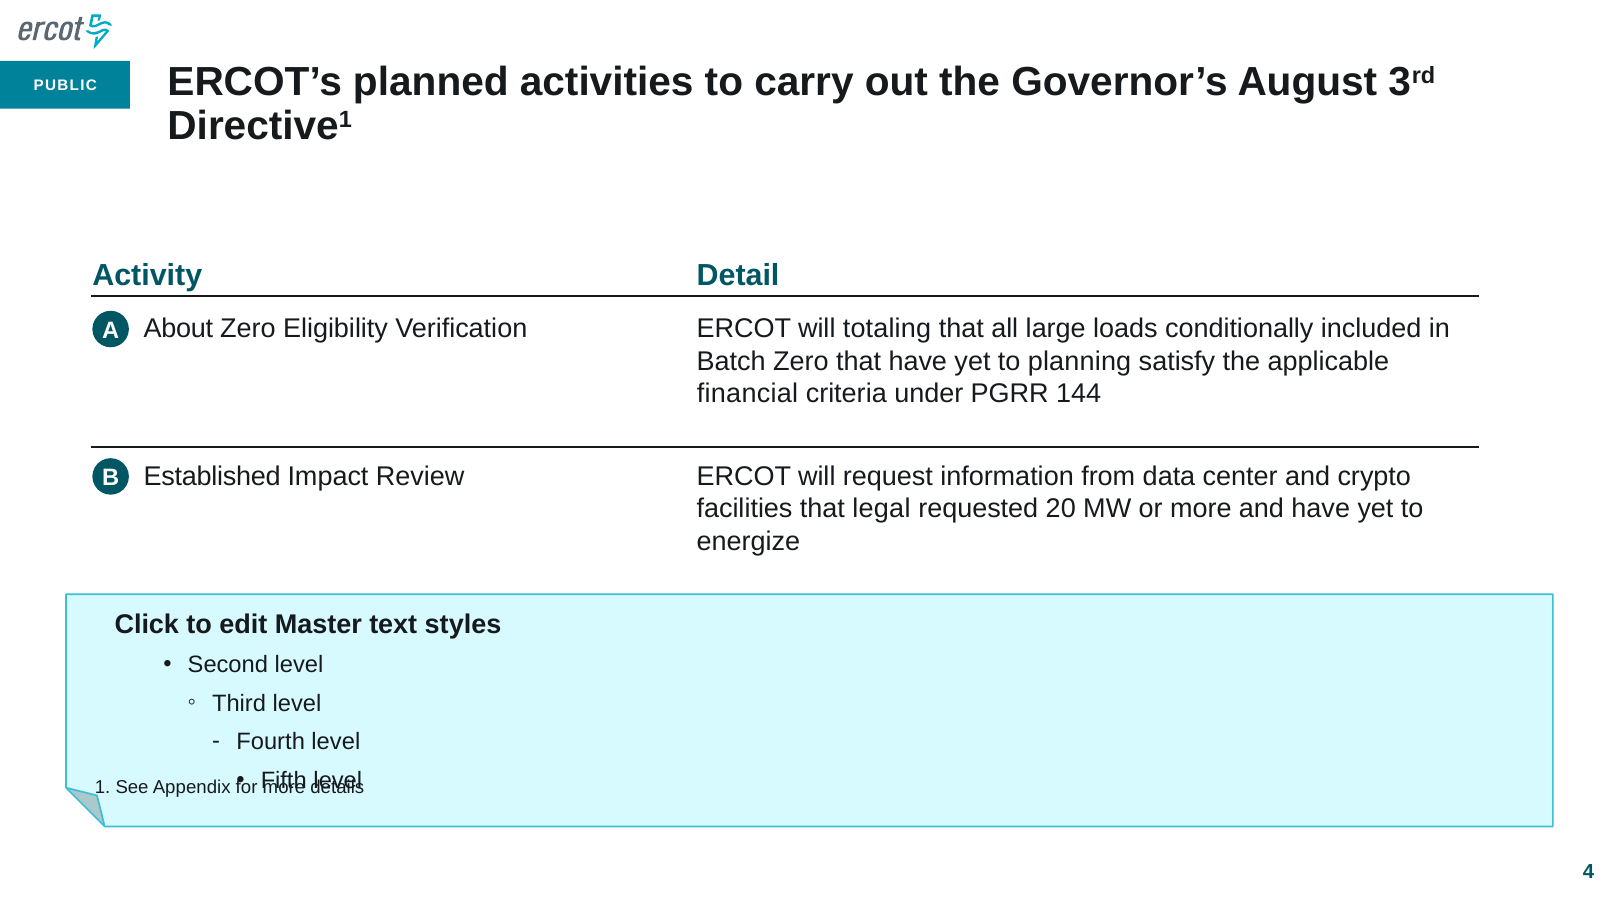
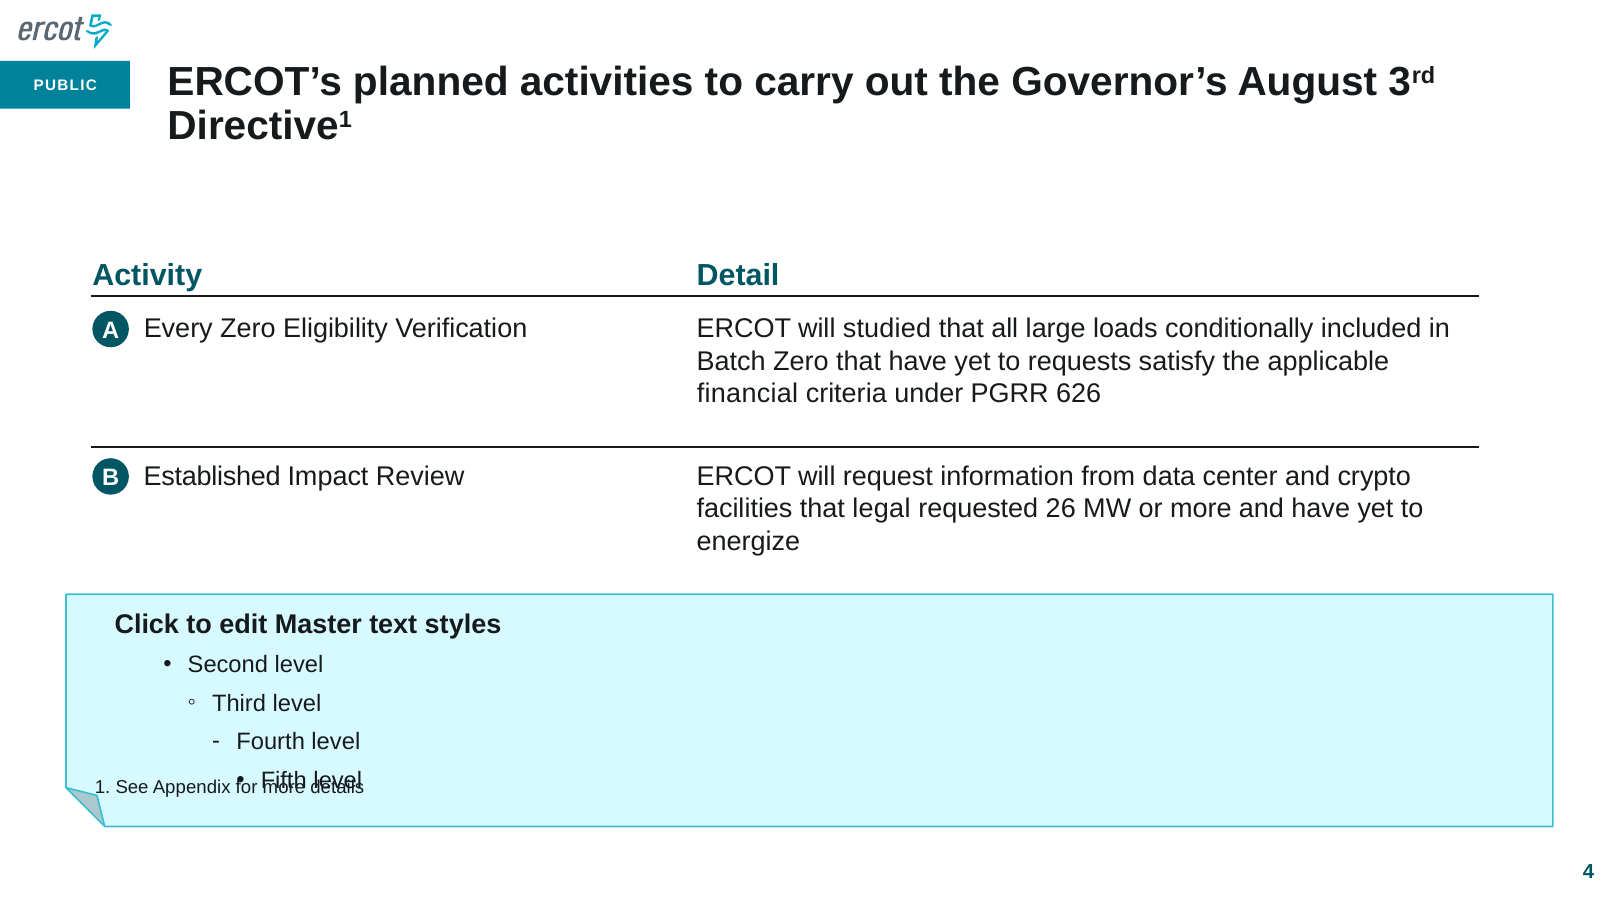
About: About -> Every (178, 329)
totaling: totaling -> studied (887, 329)
planning: planning -> requests (1080, 362)
144: 144 -> 626 (1079, 394)
20: 20 -> 26 (1061, 509)
